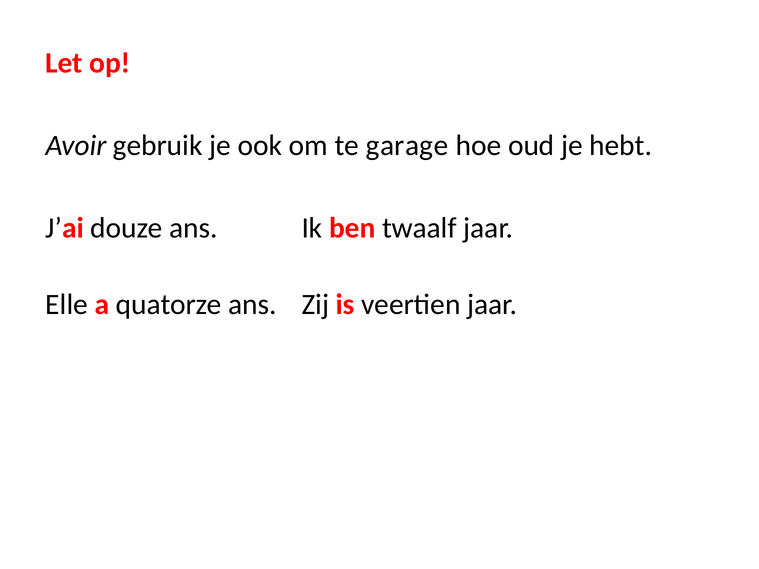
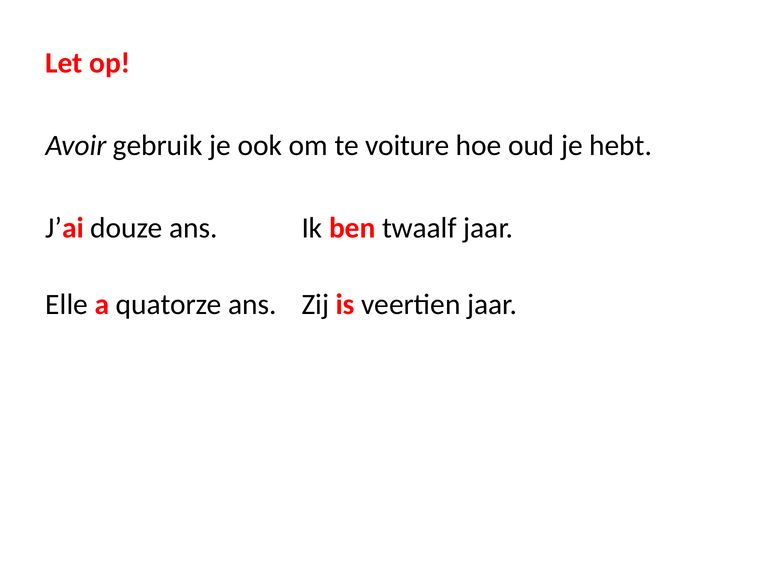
garage: garage -> voiture (407, 146)
